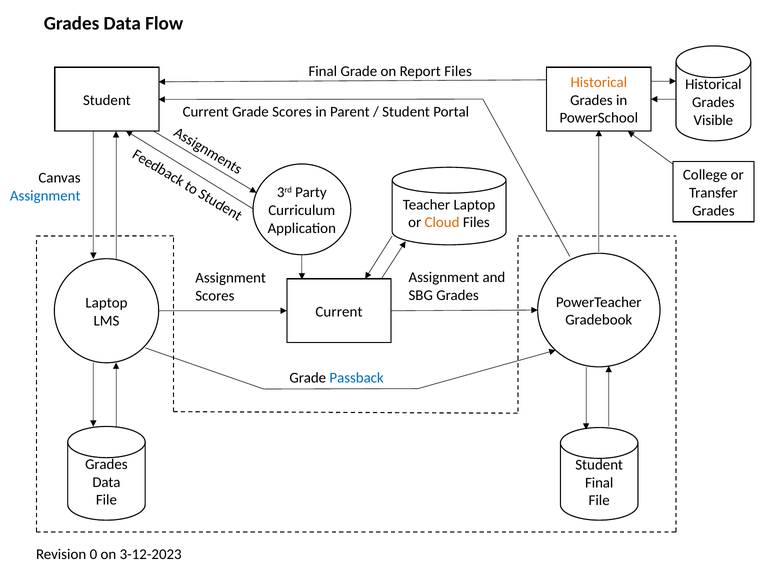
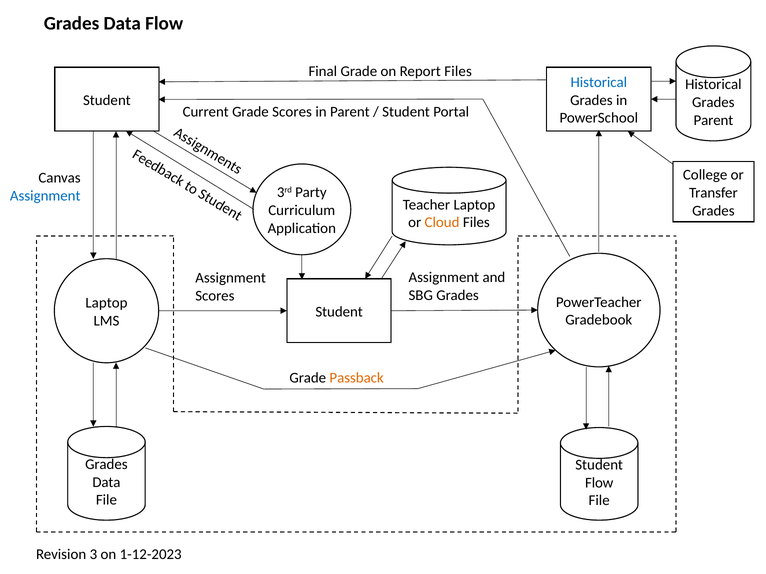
Historical colour: orange -> blue (599, 82)
Visible: Visible -> Parent (713, 120)
Current: Current -> Student (339, 312)
Passback colour: blue -> orange (357, 378)
Final: Final -> Flow (599, 483)
0: 0 -> 3 (93, 555)
3-12-2023: 3-12-2023 -> 1-12-2023 (151, 555)
